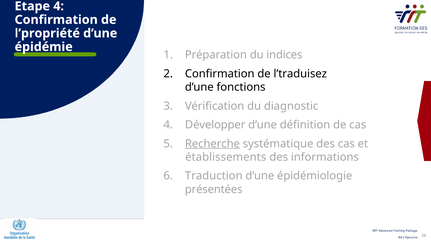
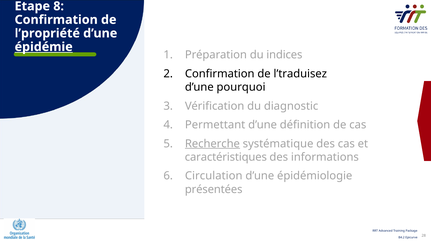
Etape 4: 4 -> 8 (59, 6)
épidémie underline: none -> present (44, 47)
fonctions: fonctions -> pourquoi (241, 87)
Développer: Développer -> Permettant (215, 125)
établissements: établissements -> caractéristiques (226, 157)
Traduction: Traduction -> Circulation (214, 176)
